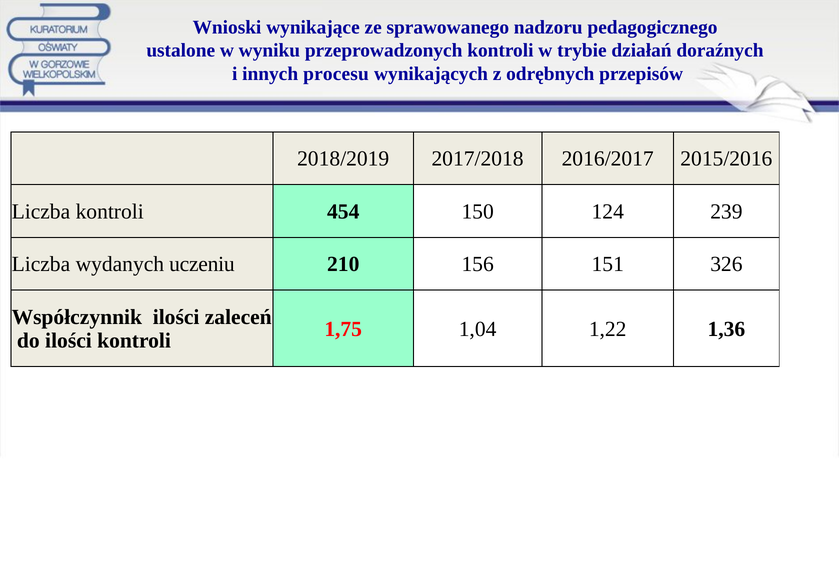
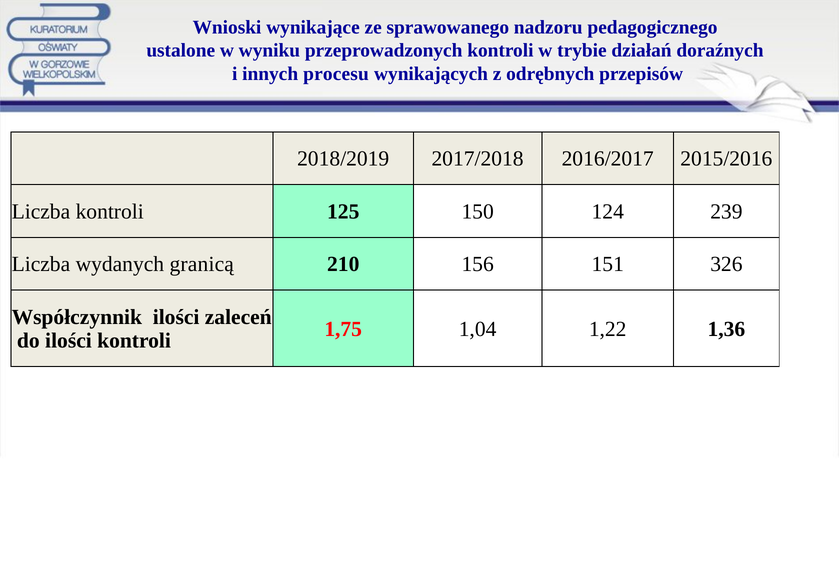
454: 454 -> 125 (343, 212)
uczeniu: uczeniu -> granicą (202, 264)
